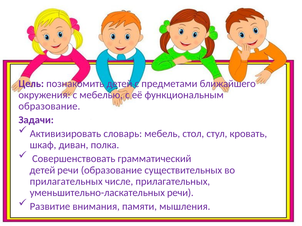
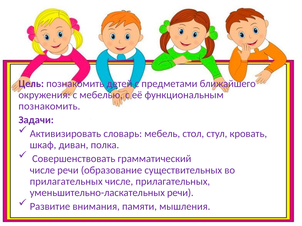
образование: образование -> познакомить (49, 106)
детей: детей -> числе (42, 170)
